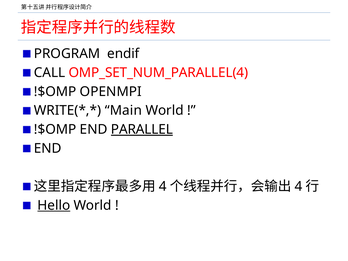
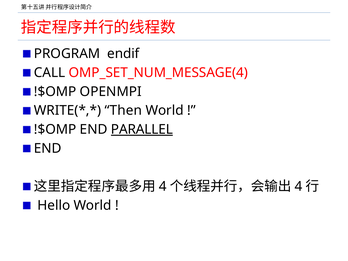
OMP_SET_NUM_PARALLEL(4: OMP_SET_NUM_PARALLEL(4 -> OMP_SET_NUM_MESSAGE(4 (158, 73)
Main: Main -> Then (123, 110)
Hello underline: present -> none (54, 205)
